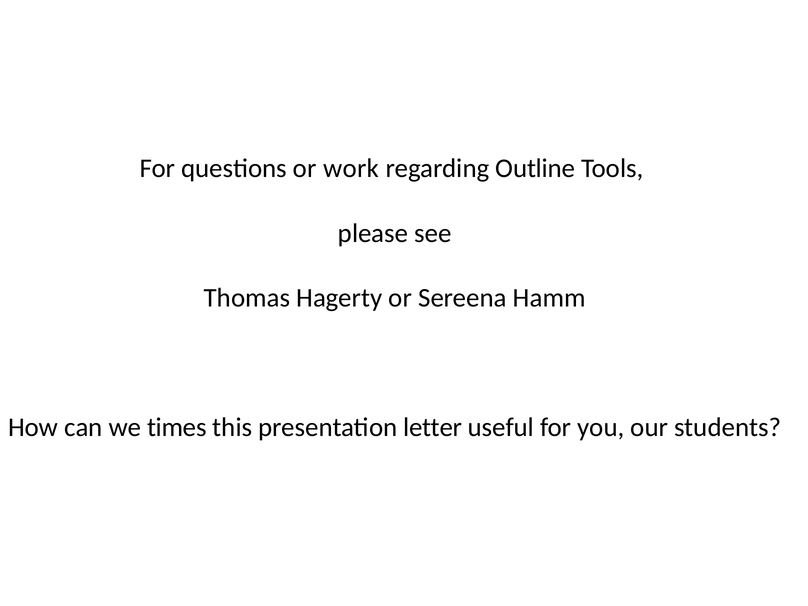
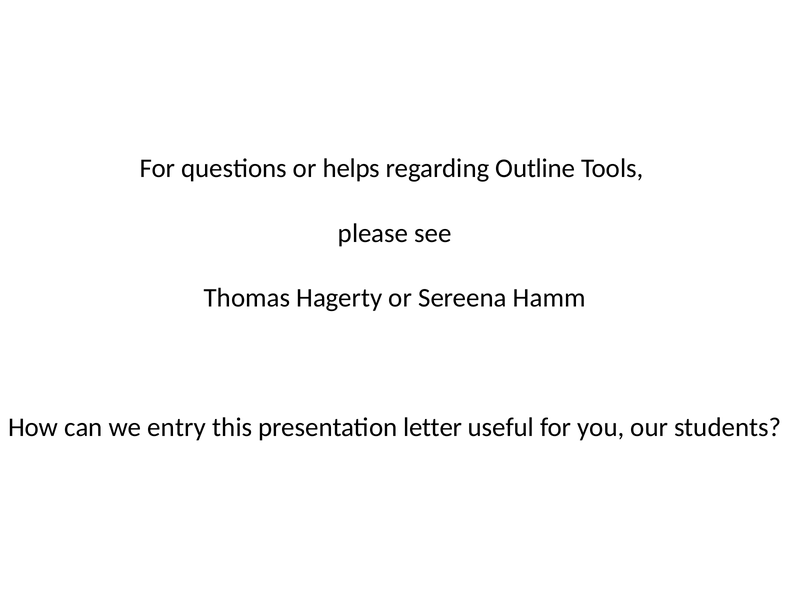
work: work -> helps (351, 169)
times: times -> entry (177, 427)
